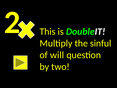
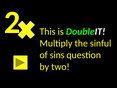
will: will -> sins (57, 55)
